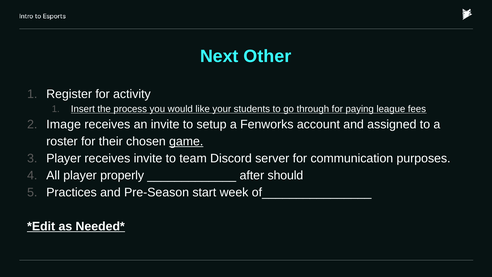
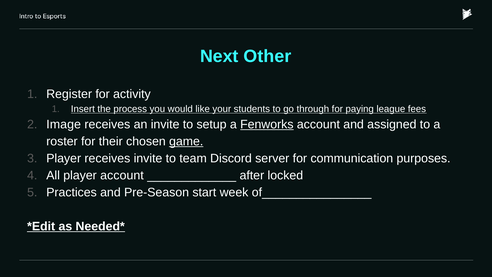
Fenworks underline: none -> present (267, 124)
player properly: properly -> account (122, 175)
should: should -> locked (285, 175)
